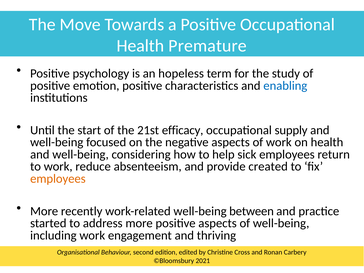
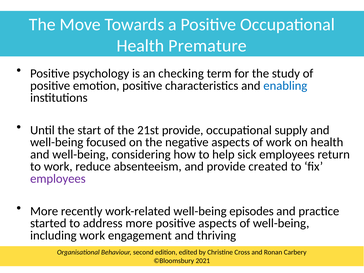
hopeless: hopeless -> checking (181, 73)
21st efficacy: efficacy -> provide (183, 130)
employees colour: orange -> purple (58, 179)
between: between -> episodes (252, 211)
